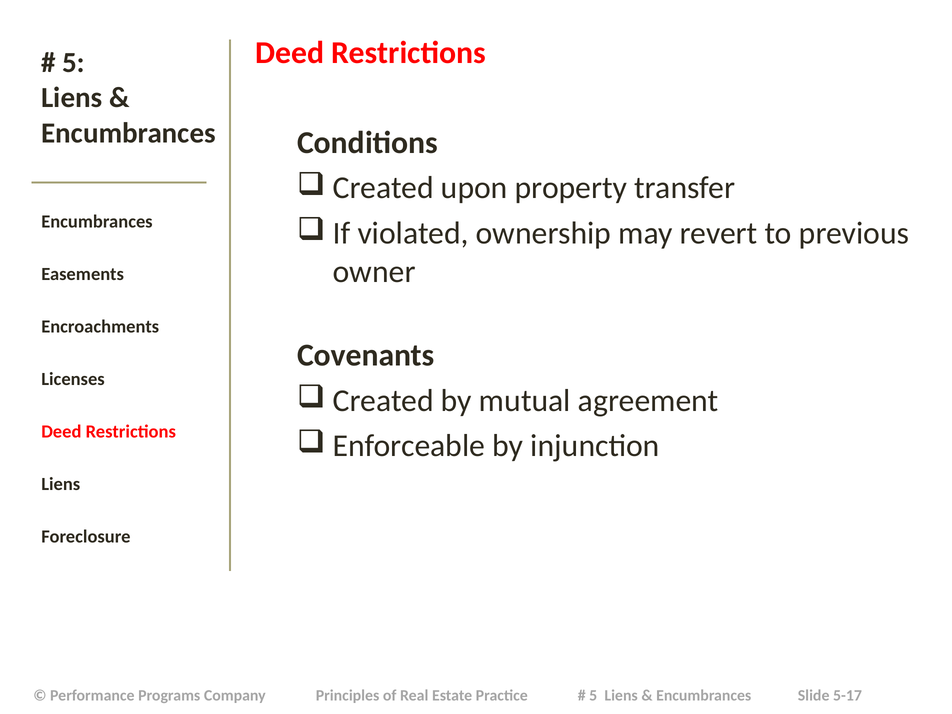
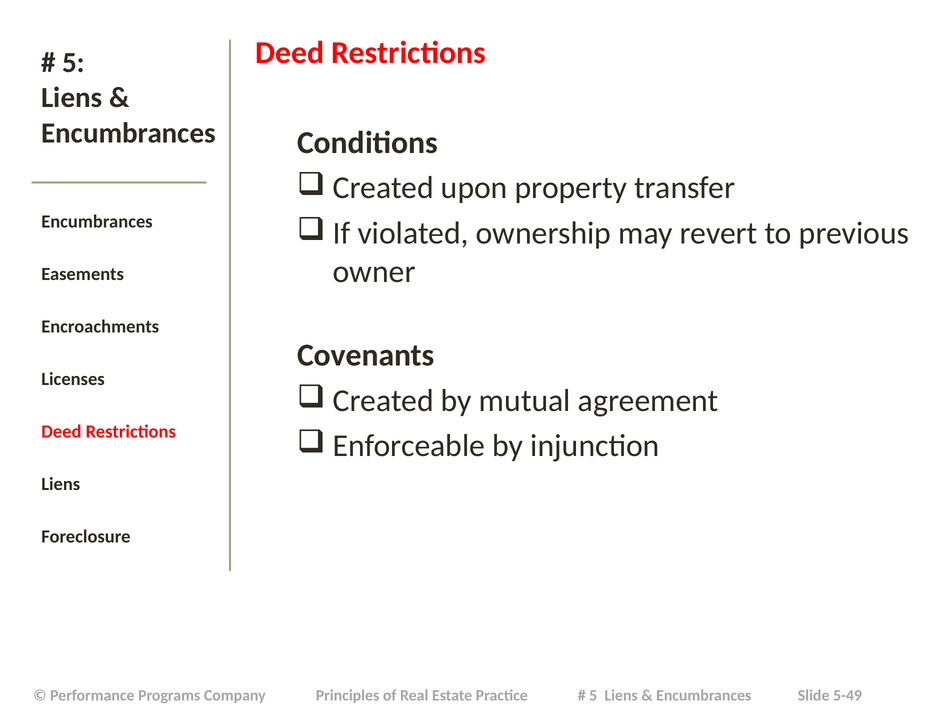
5-17: 5-17 -> 5-49 (848, 696)
